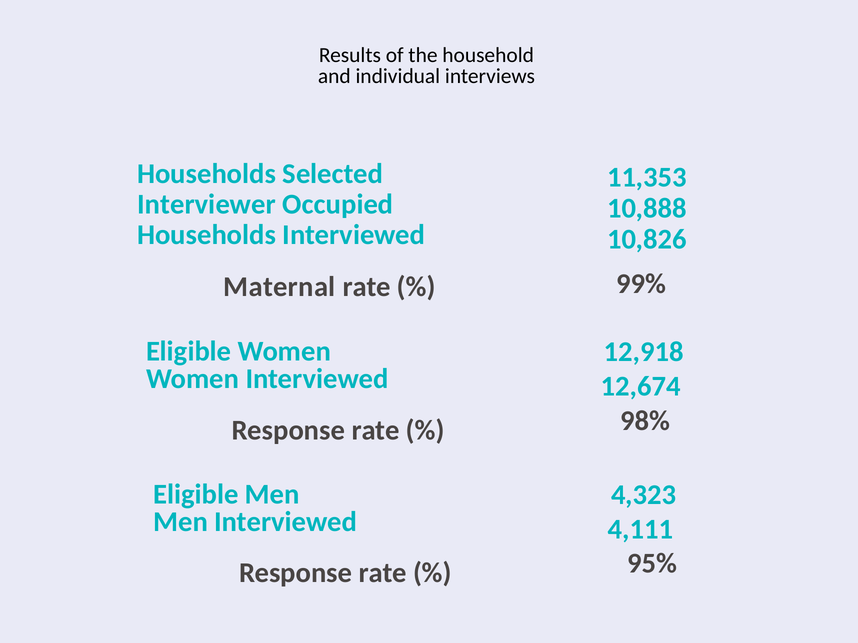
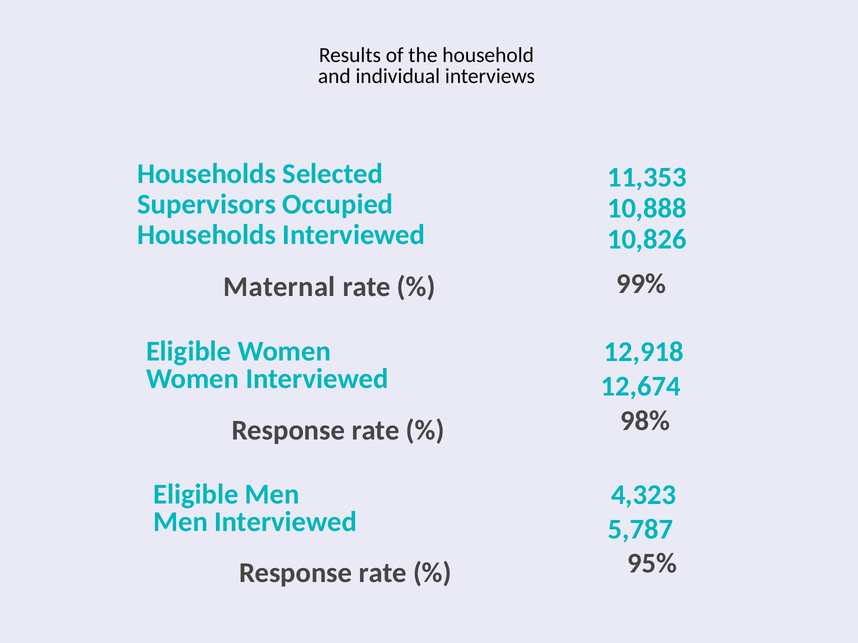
Interviewer: Interviewer -> Supervisors (207, 204)
4,111: 4,111 -> 5,787 (641, 530)
